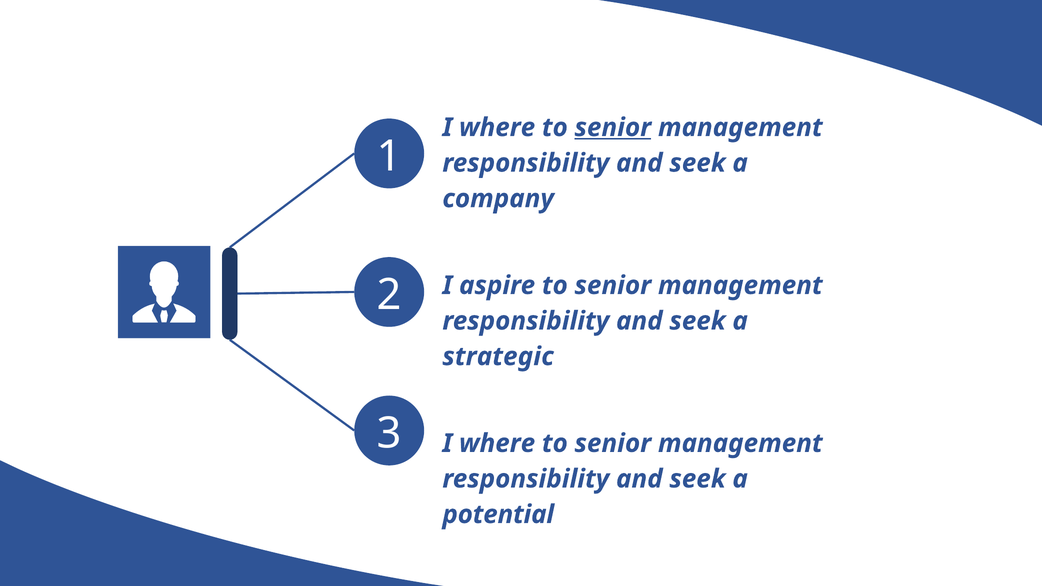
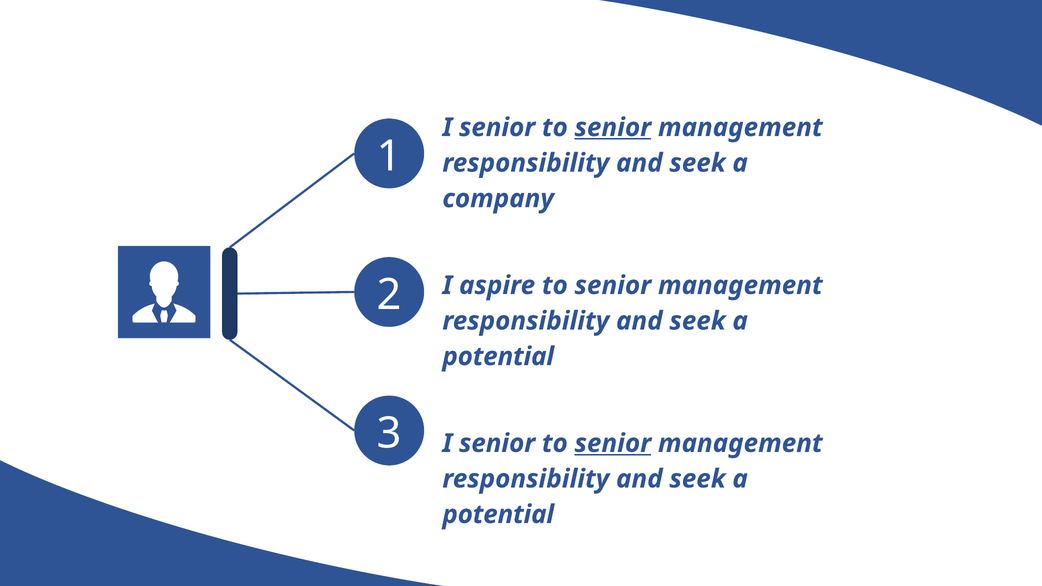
where: where -> senior (497, 128)
strategic: strategic -> potential (498, 357)
where: where -> senior (497, 443)
senior underline: none -> present (613, 443)
